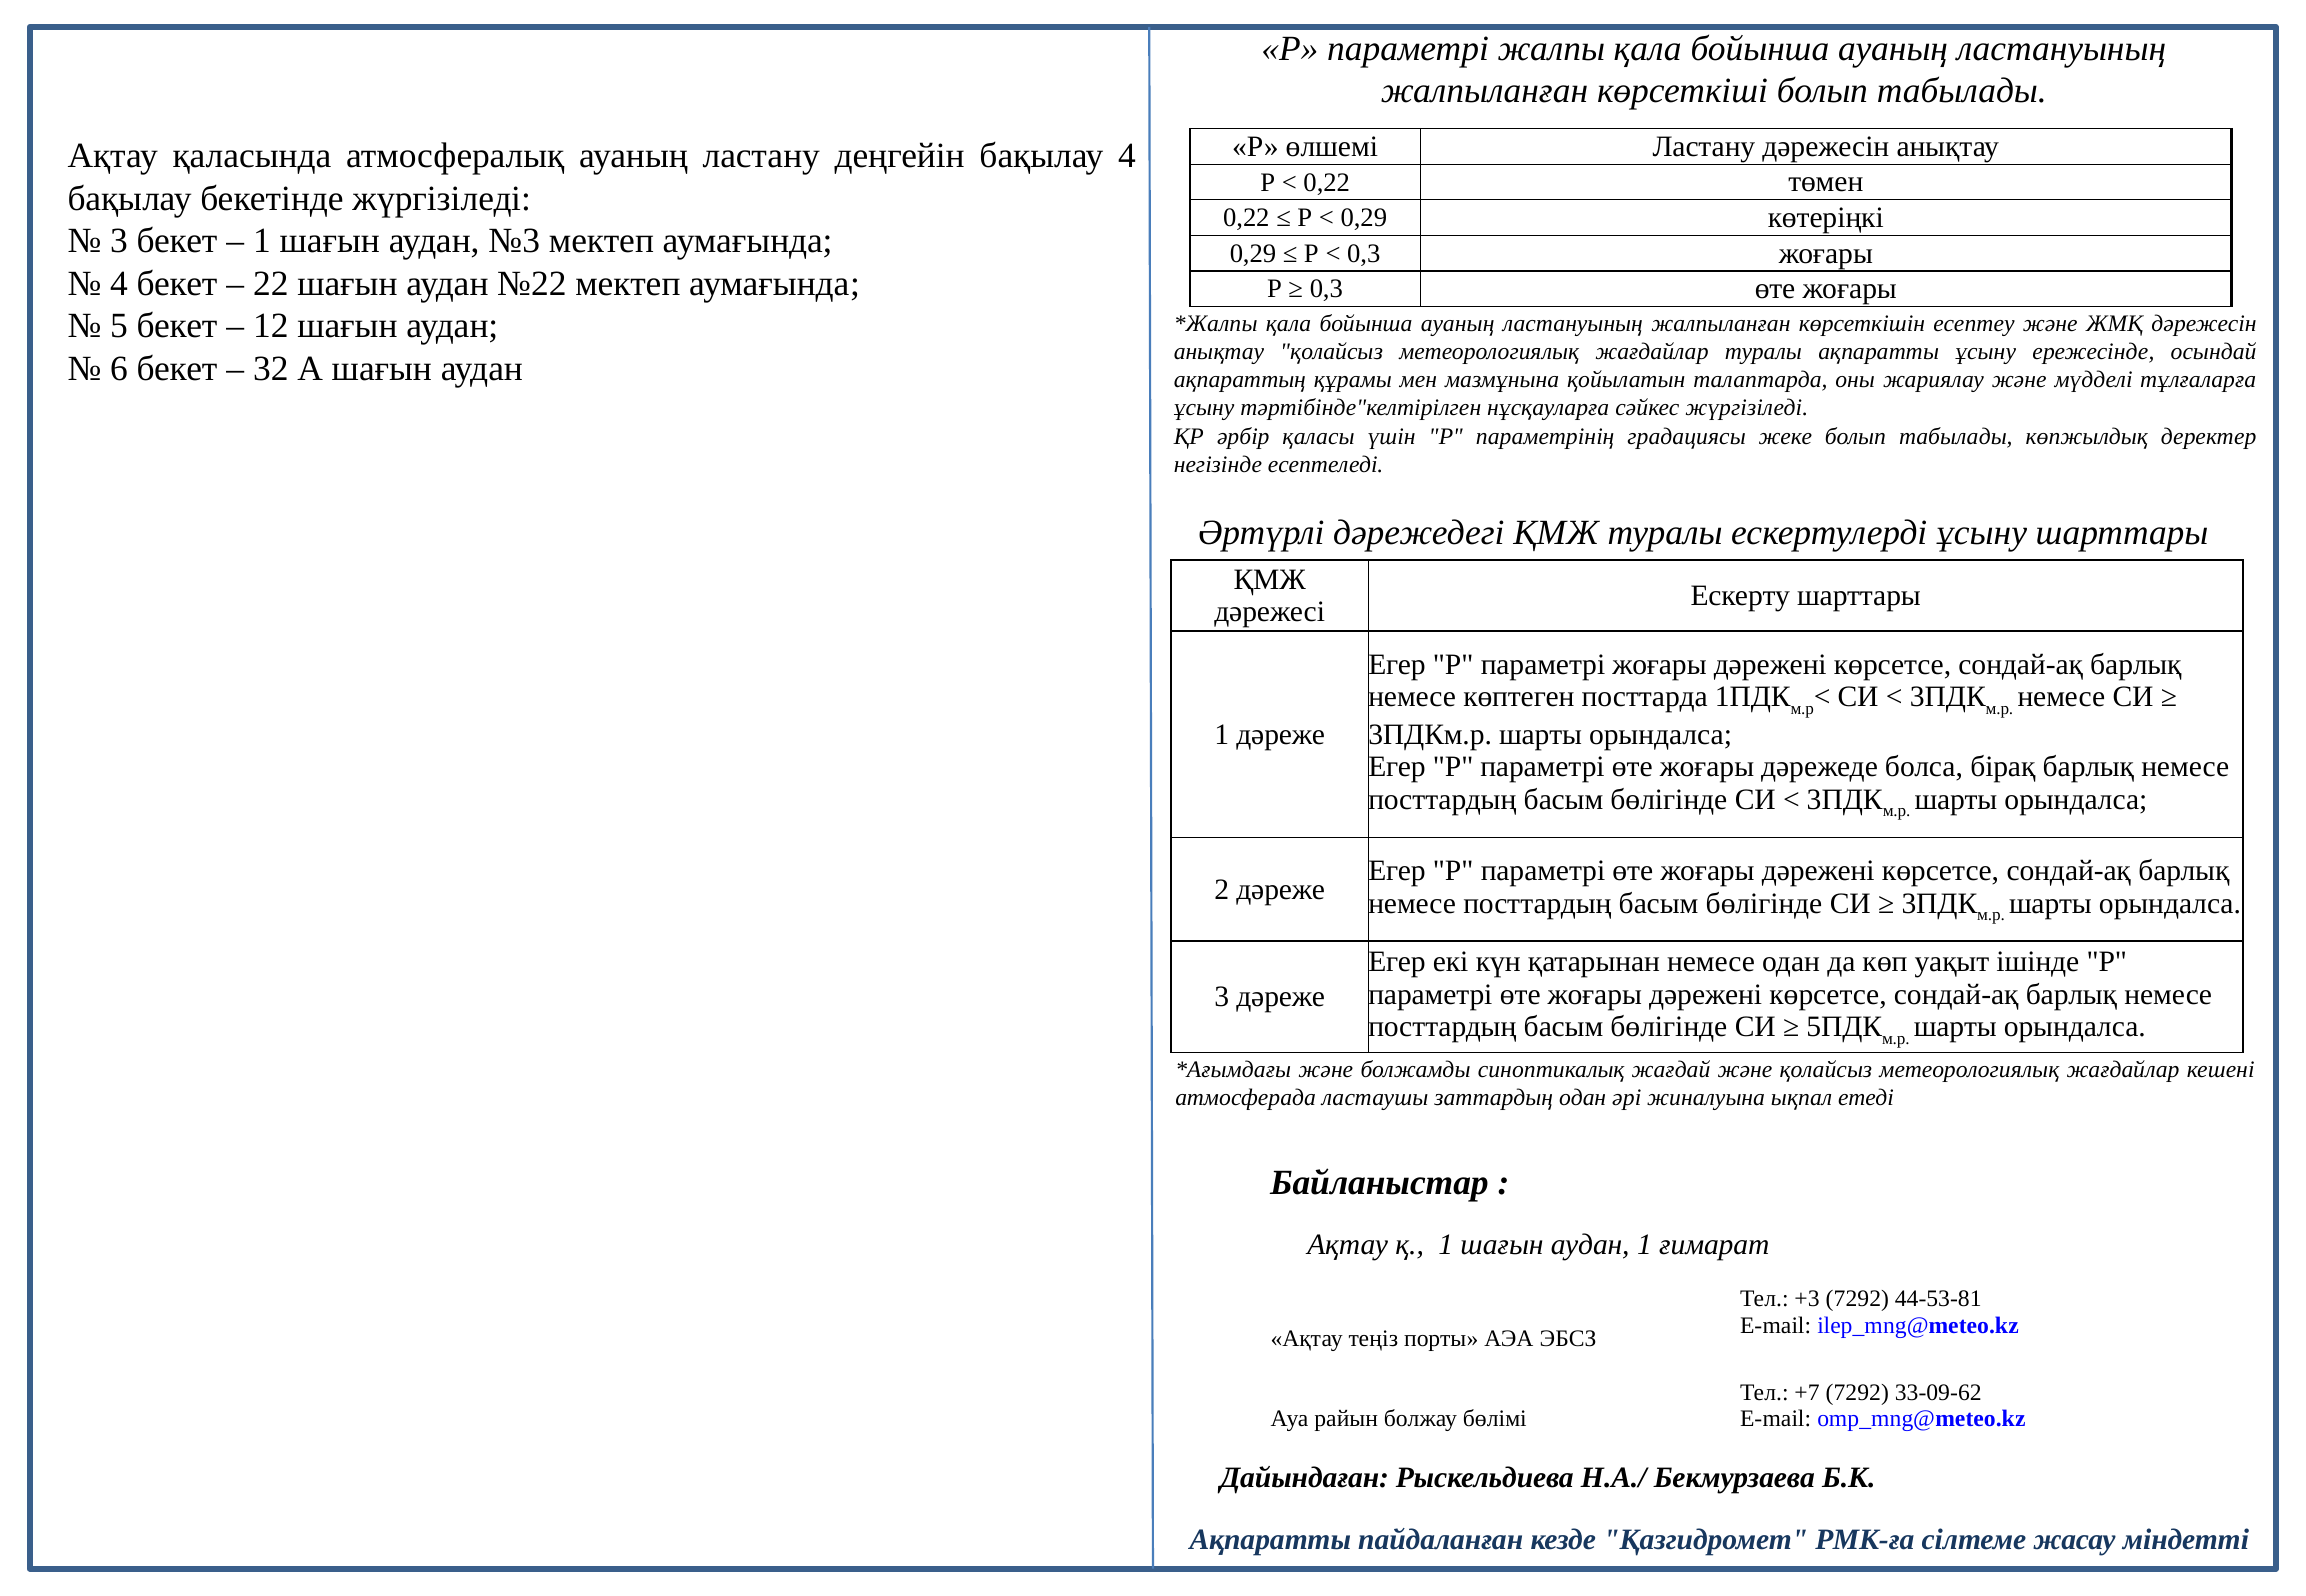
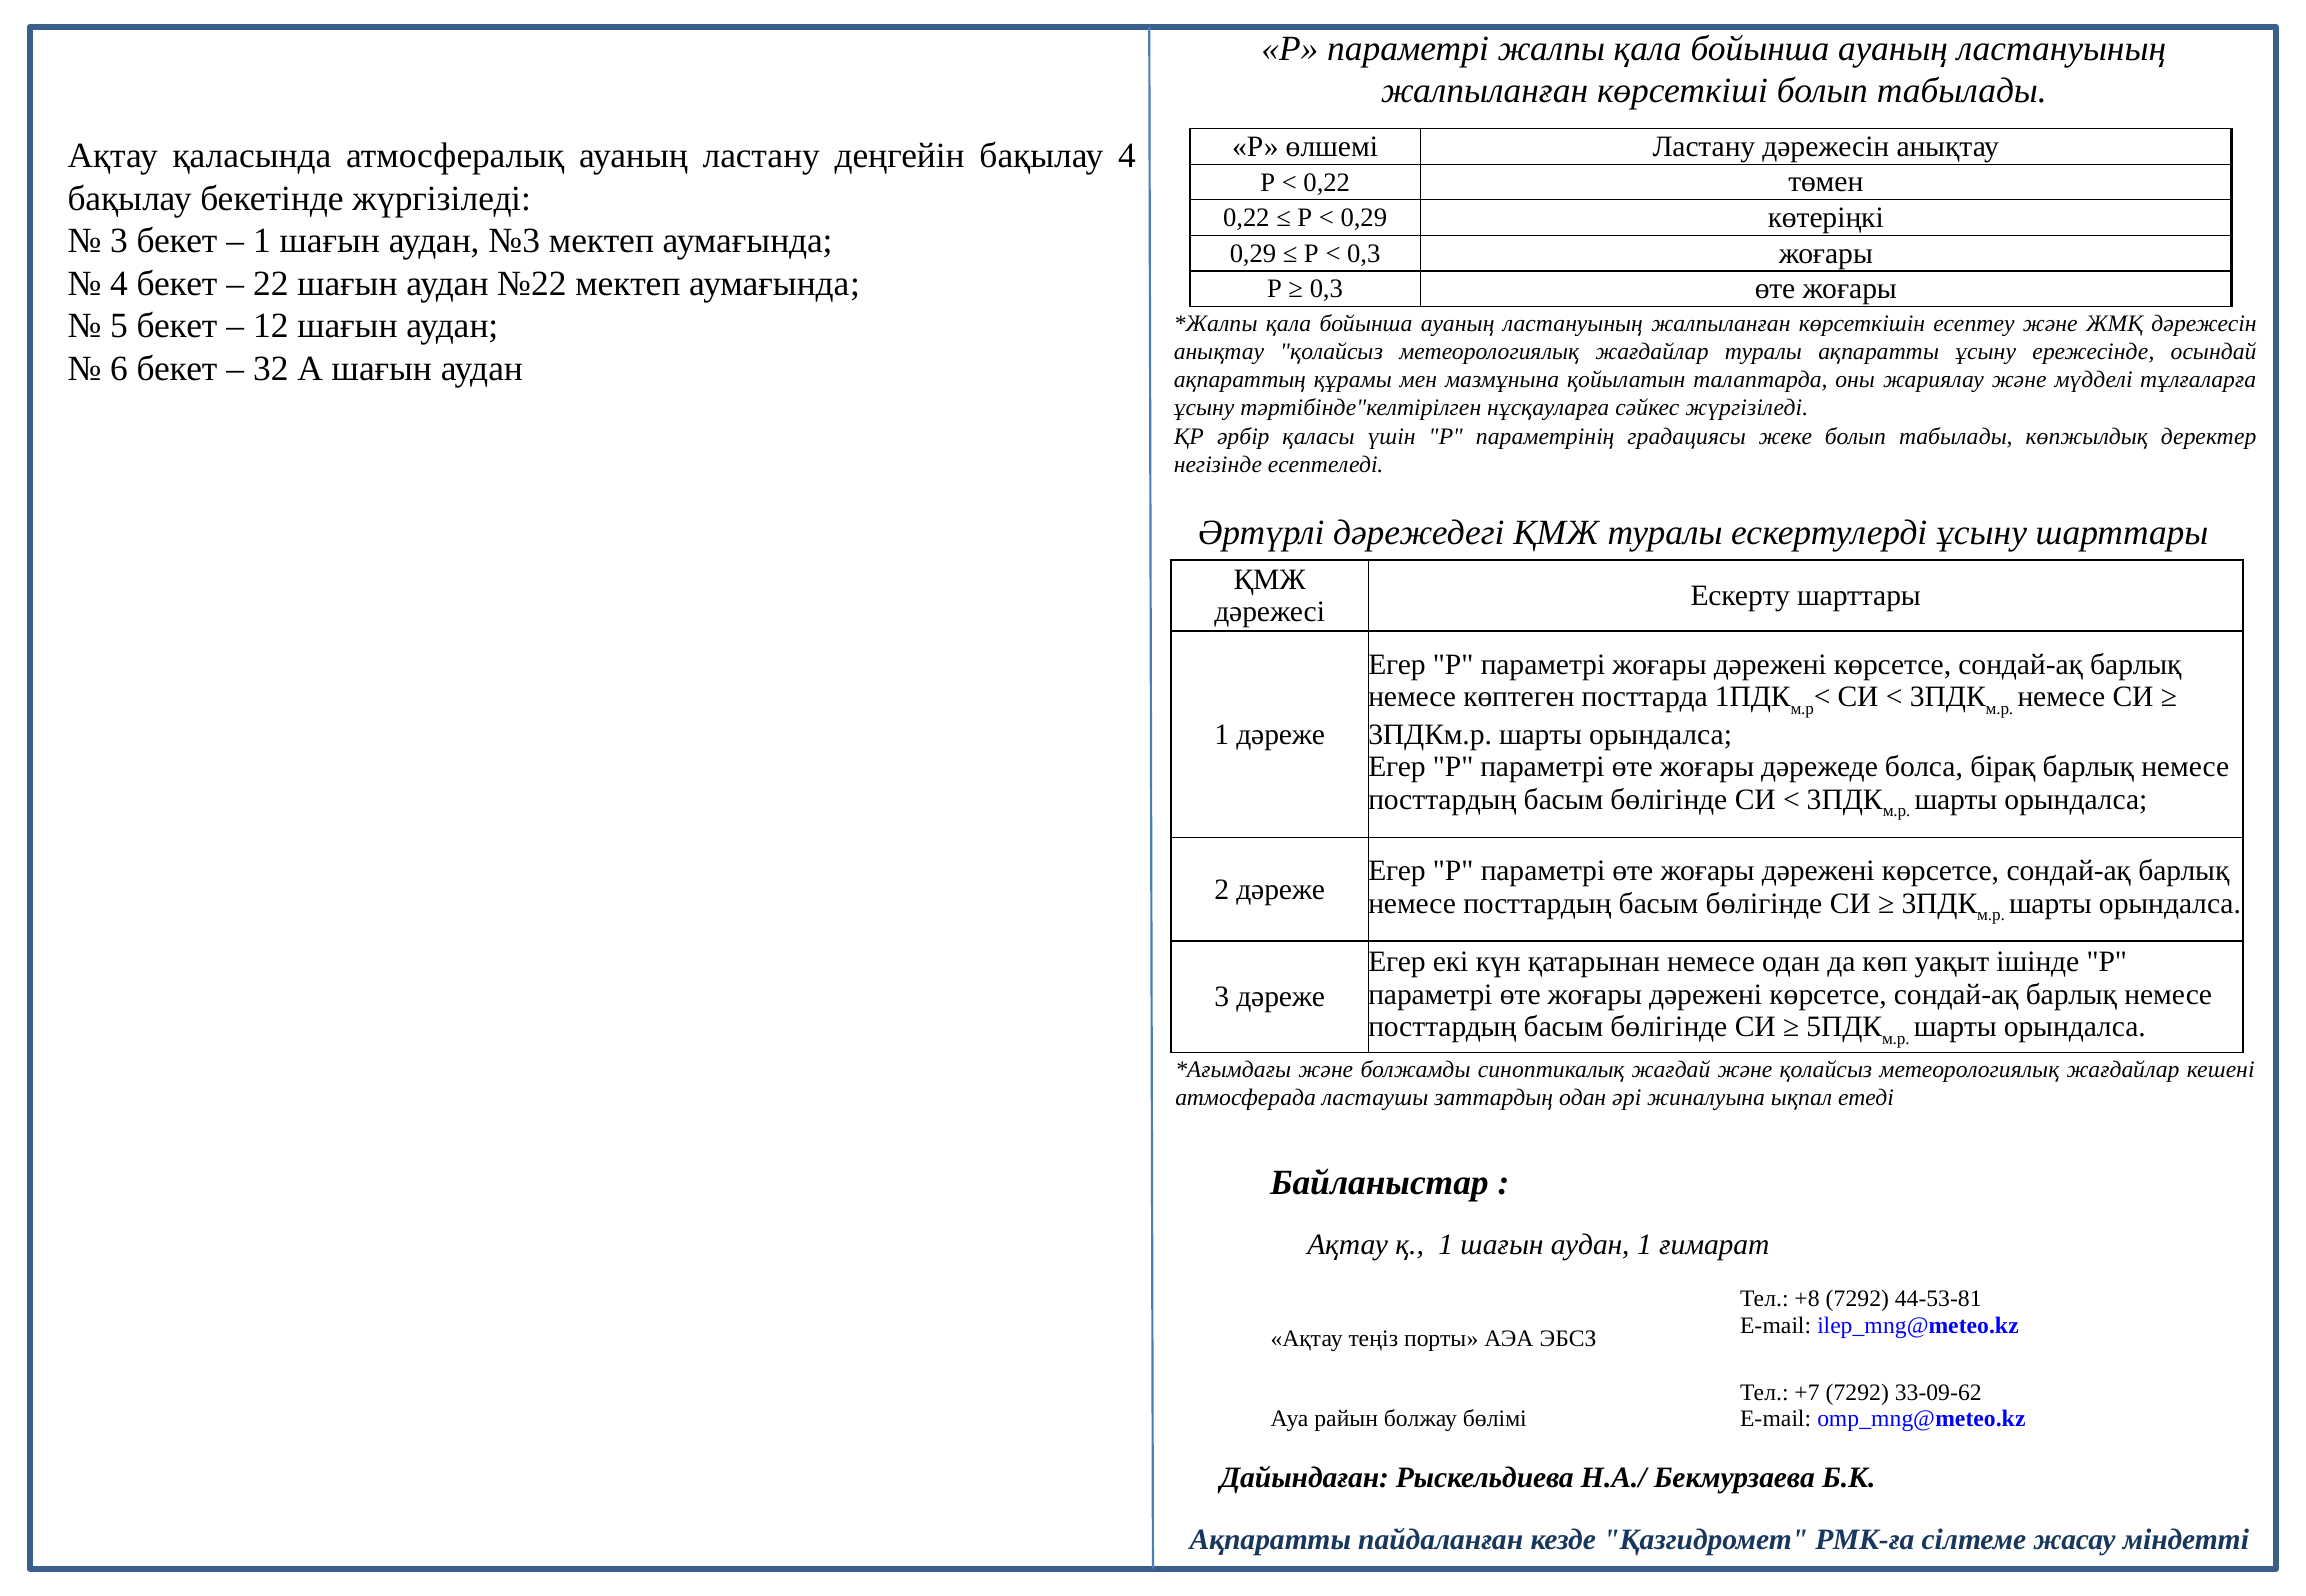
+3: +3 -> +8 (1807, 1299)
